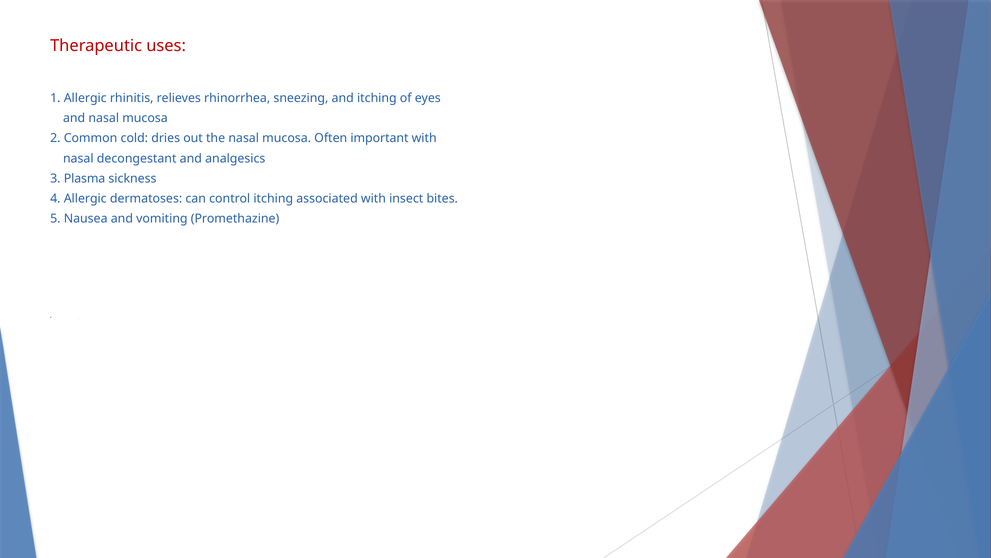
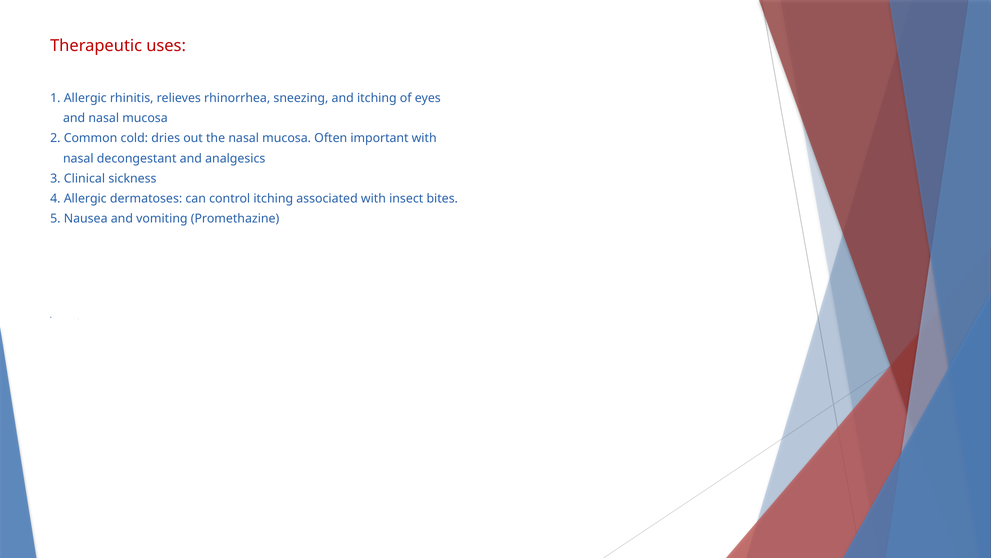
Plasma: Plasma -> Clinical (84, 178)
